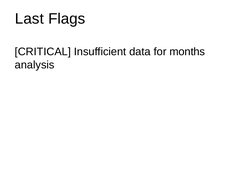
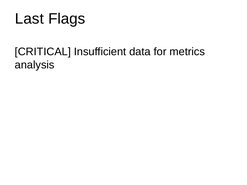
months: months -> metrics (187, 52)
